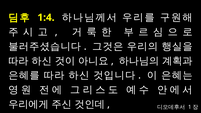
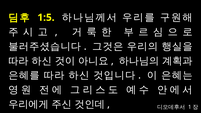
1:4: 1:4 -> 1:5 (46, 18)
